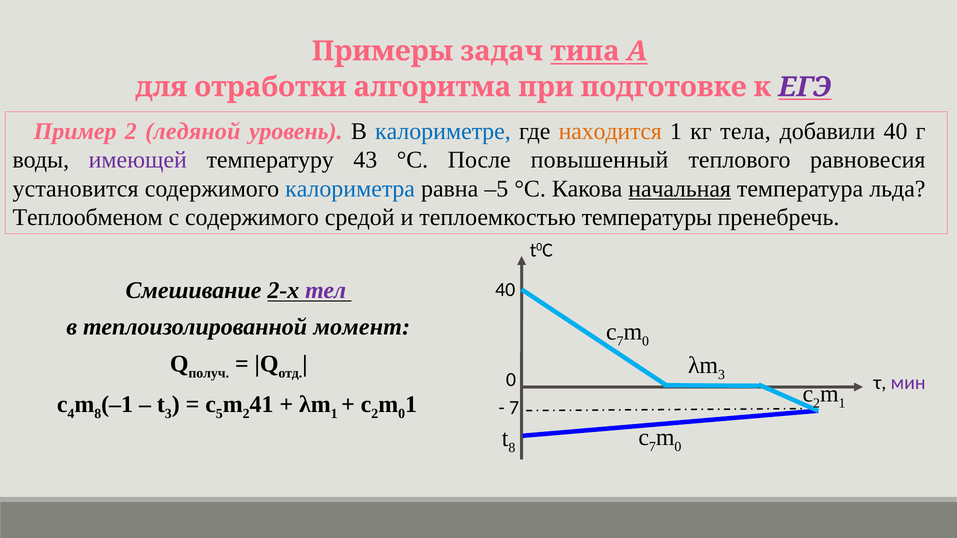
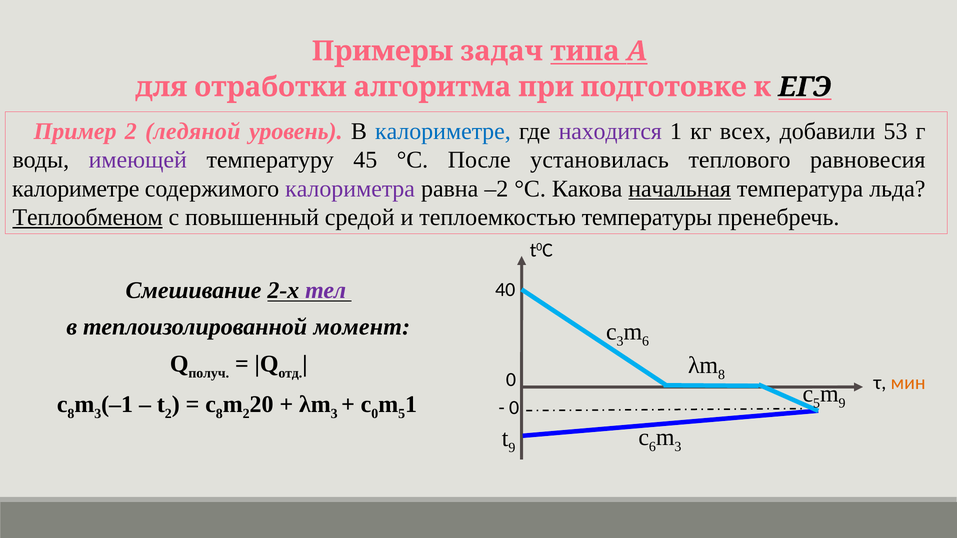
ЕГЭ colour: purple -> black (805, 87)
находится colour: orange -> purple (610, 131)
тела: тела -> всех (746, 131)
добавили 40: 40 -> 53 (896, 131)
43: 43 -> 45 (365, 160)
повышенный: повышенный -> установилась (600, 160)
установится: установится -> калориметре (76, 189)
калориметра colour: blue -> purple (350, 189)
–5: –5 -> –2 (496, 189)
Теплообменом underline: none -> present (88, 218)
с содержимого: содержимого -> повышенный (252, 218)
7: 7 -> 3 (620, 341)
0: 0 -> 6 (646, 341)
3: 3 -> 8 (722, 375)
мин colour: purple -> orange (908, 383)
2: 2 -> 5 (817, 404)
1: 1 -> 9 (842, 404)
с 4: 4 -> 8 (71, 414)
8: 8 -> 3 (98, 414)
3: 3 -> 2 (168, 414)
5: 5 -> 8 (219, 414)
41: 41 -> 20 (262, 404)
1: 1 -> 3 (334, 414)
2: 2 -> 0 (375, 414)
0: 0 -> 5 (402, 414)
7: 7 -> 0 (514, 408)
7: 7 -> 6 (652, 447)
0: 0 -> 3 (678, 447)
8: 8 -> 9 (512, 448)
